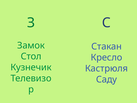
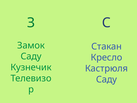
Стол: Стол -> Саду (31, 56)
